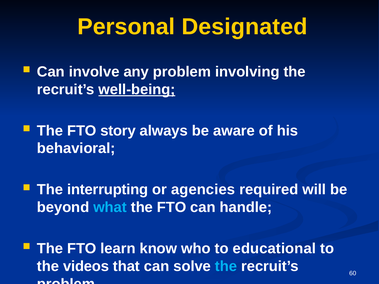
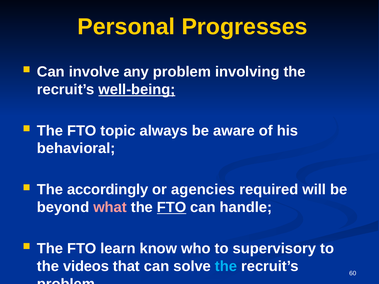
Designated: Designated -> Progresses (245, 27)
story: story -> topic (118, 131)
interrupting: interrupting -> accordingly (108, 190)
what colour: light blue -> pink (110, 207)
FTO underline: none -> present (172, 207)
educational: educational -> supervisory (274, 249)
